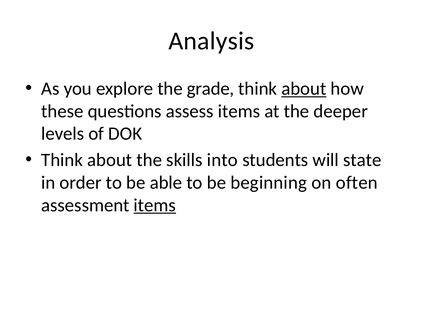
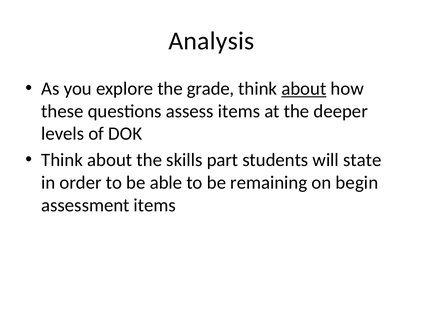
into: into -> part (223, 160)
beginning: beginning -> remaining (269, 183)
often: often -> begin (357, 183)
items underline: present -> none (155, 205)
